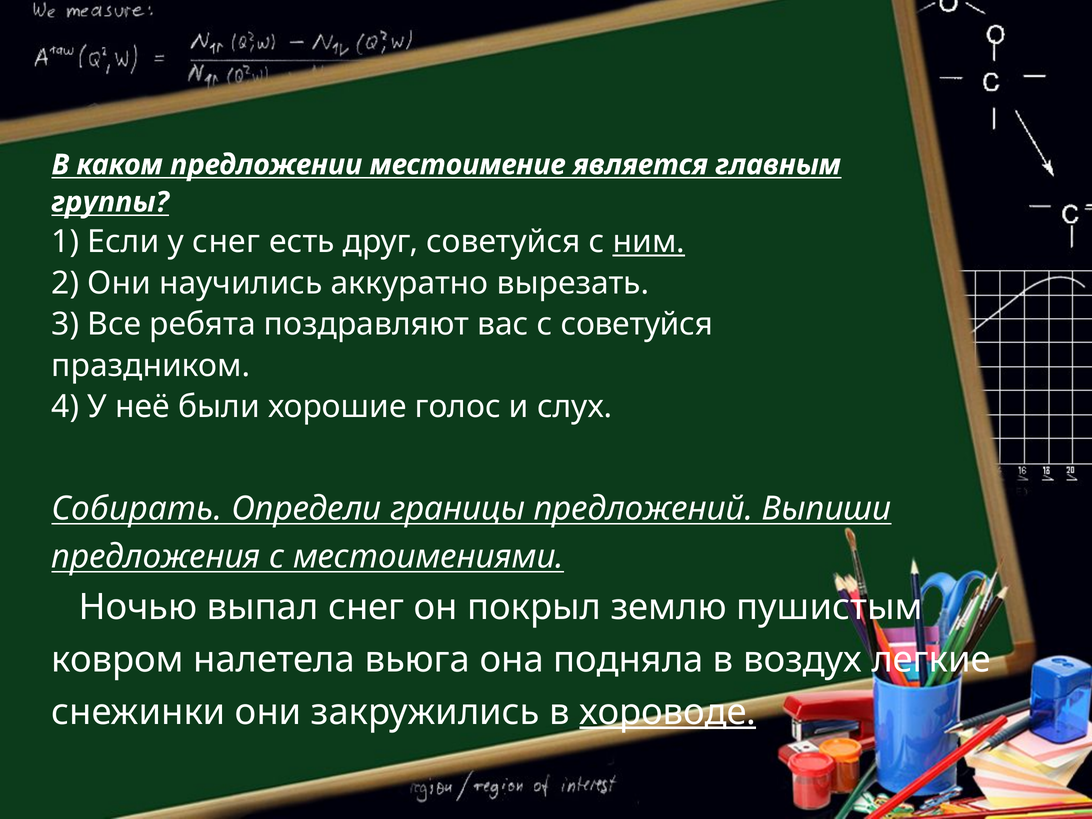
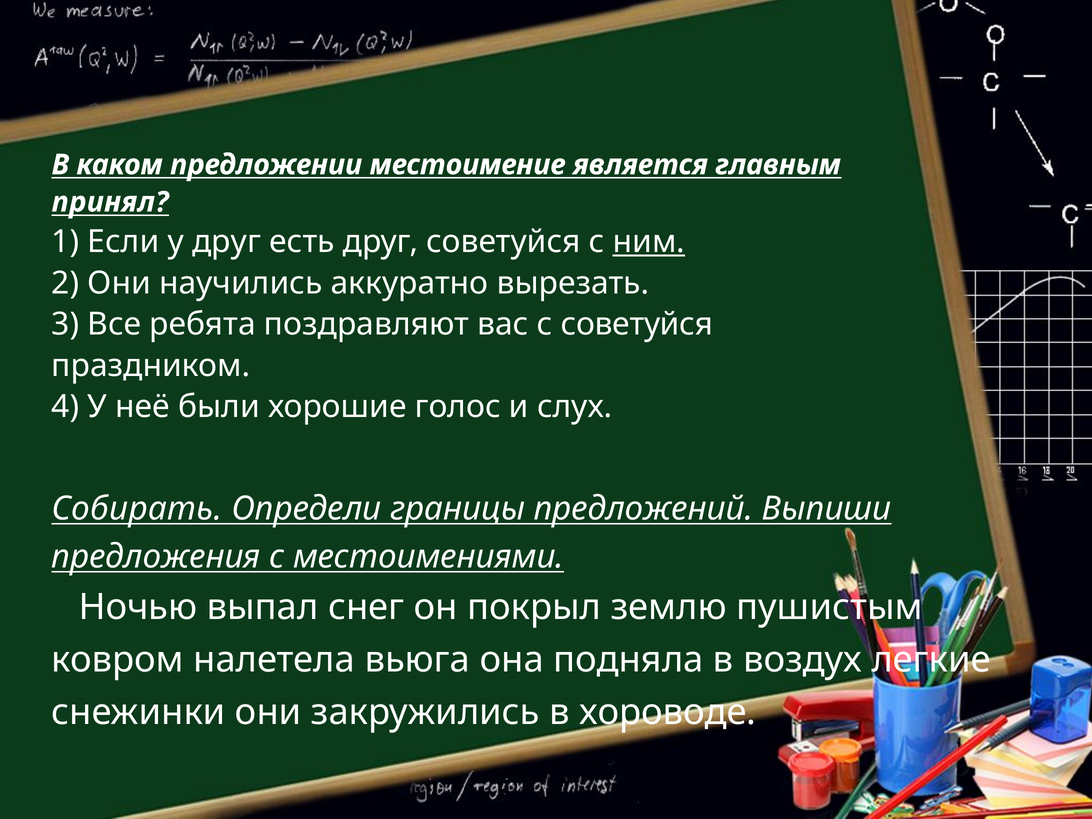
группы: группы -> принял (110, 202)
у снег: снег -> друг (227, 242)
хороводе underline: present -> none (668, 712)
